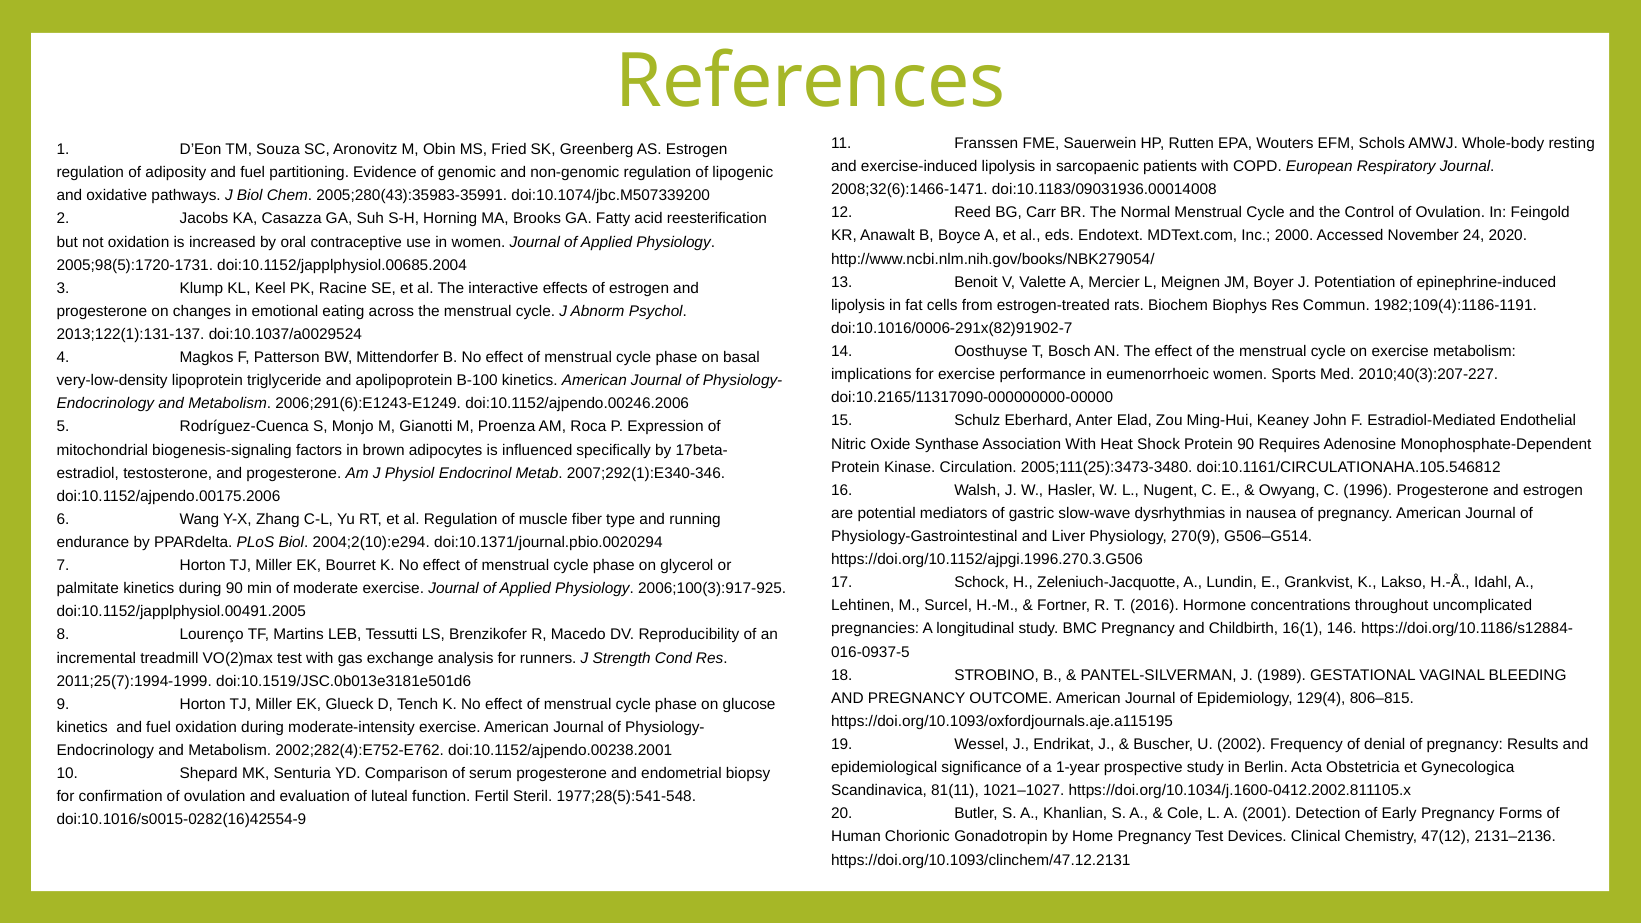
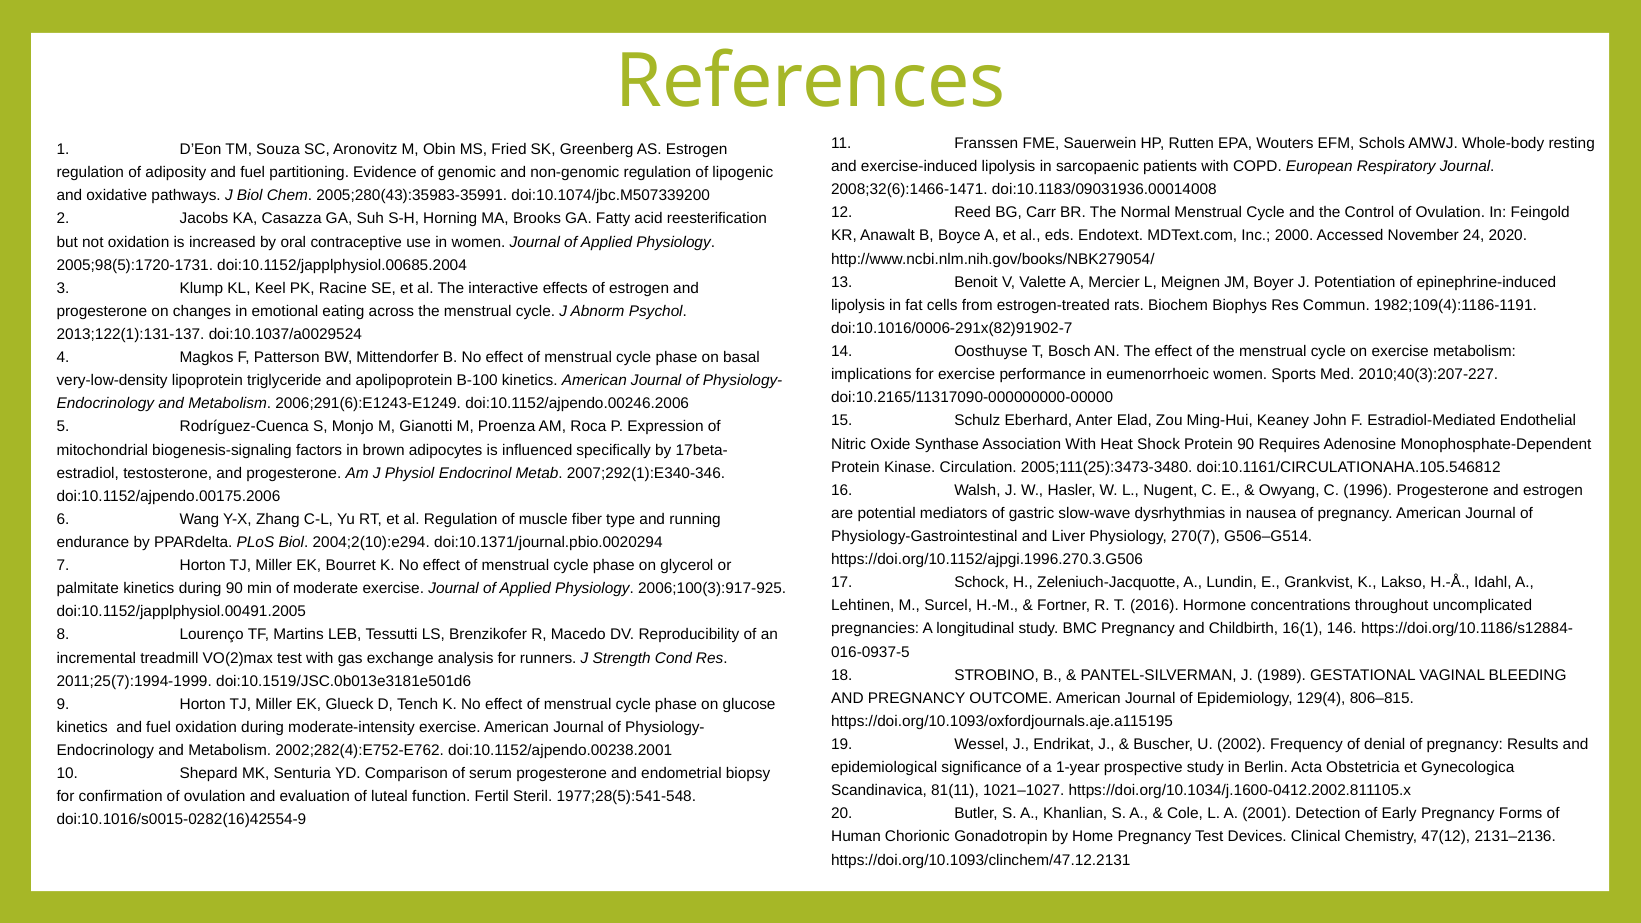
270(9: 270(9 -> 270(7 (1196, 536)
